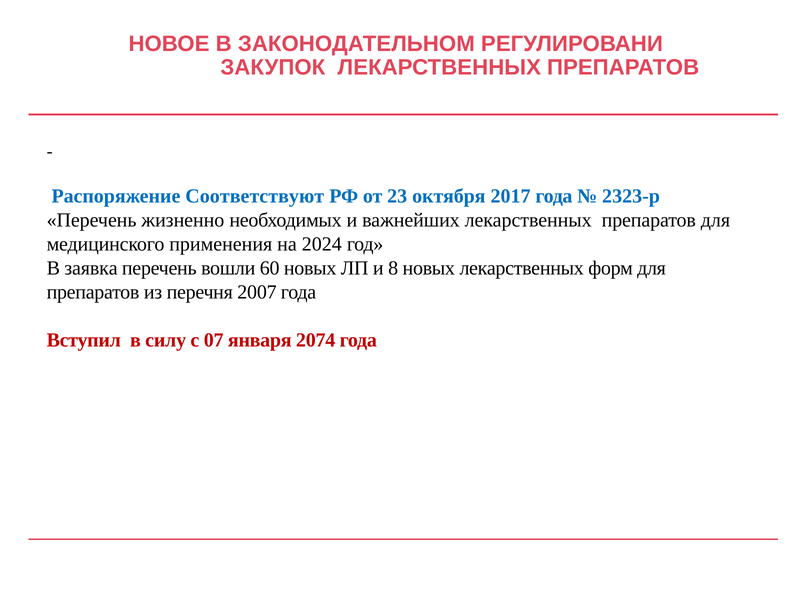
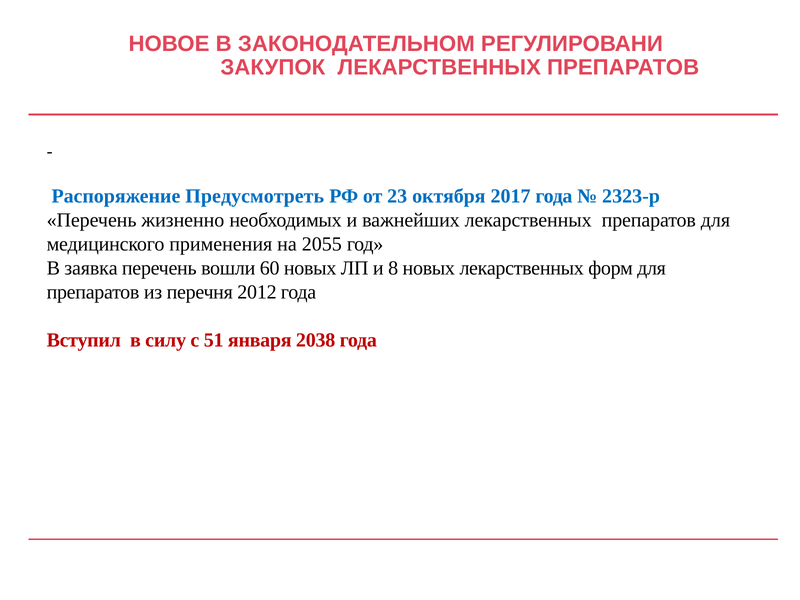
Соответствуют: Соответствуют -> Предусмотреть (255, 196)
2024: 2024 -> 2055 (322, 244)
2007: 2007 -> 2012 (257, 292)
07: 07 -> 51 (214, 340)
2074: 2074 -> 2038 (316, 340)
